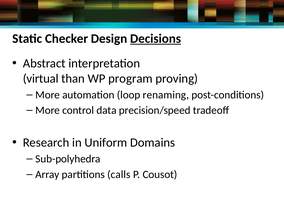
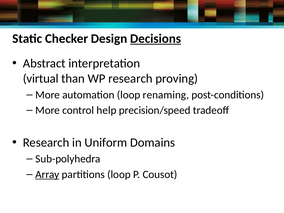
WP program: program -> research (130, 79)
data: data -> help (106, 110)
Array underline: none -> present (47, 174)
partitions calls: calls -> loop (119, 174)
